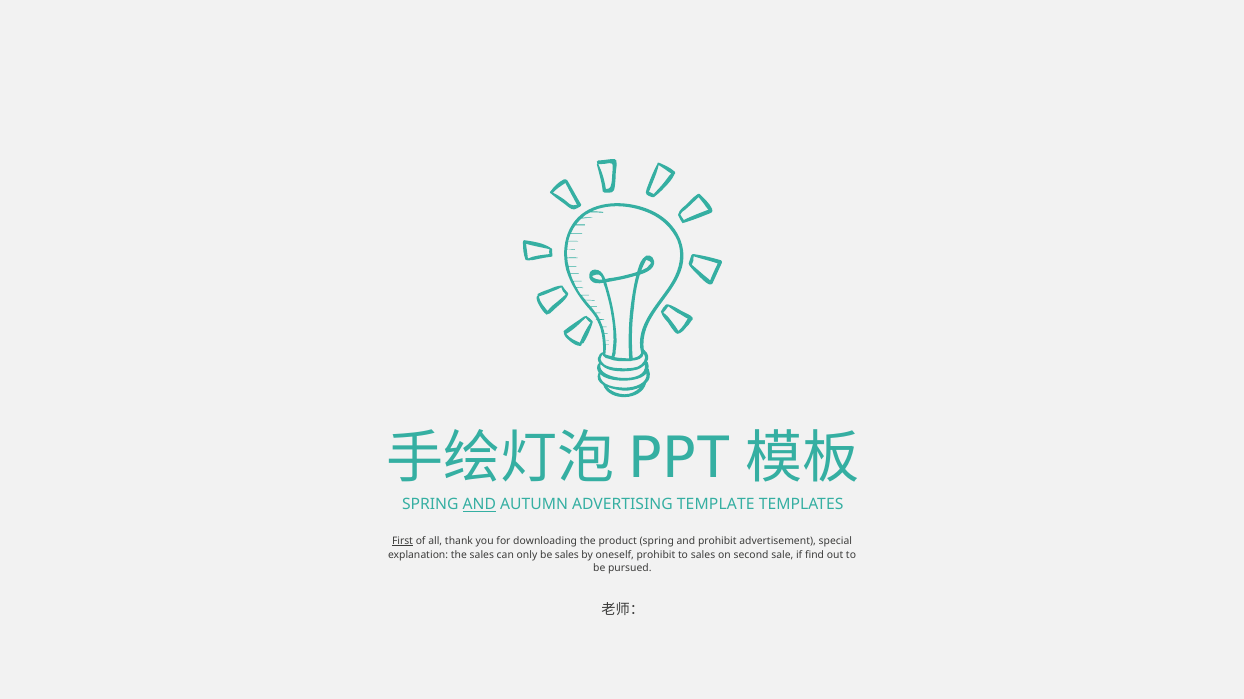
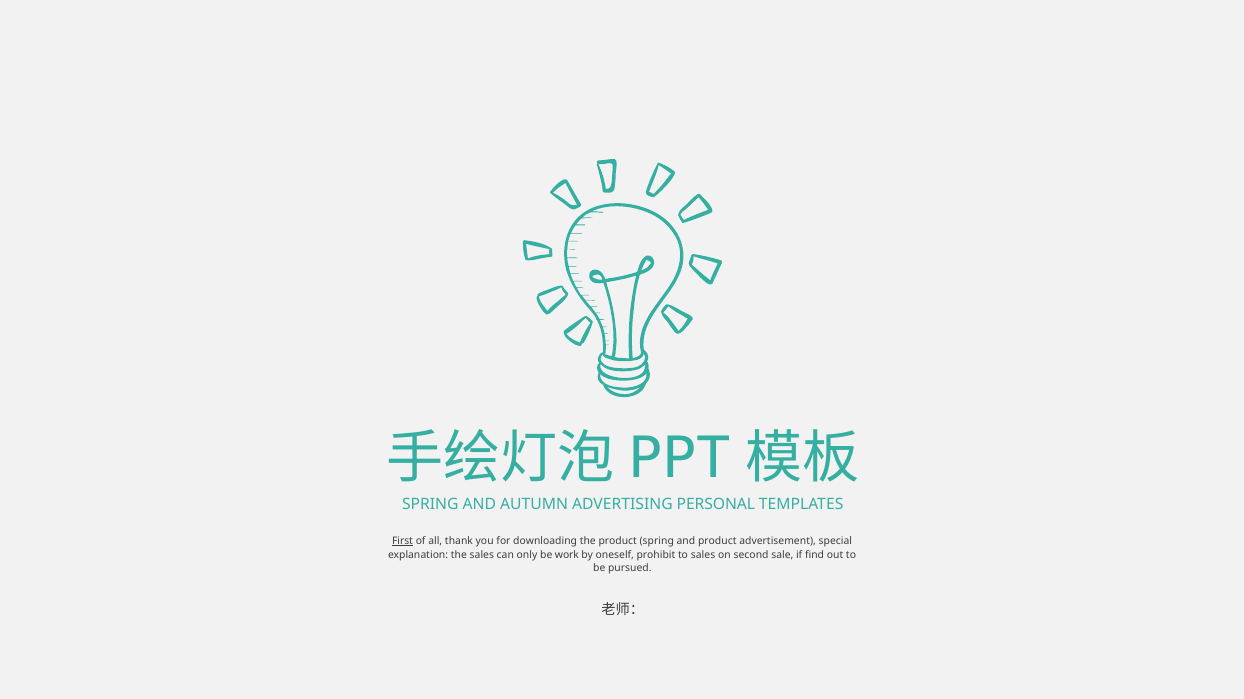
AND underline: present -> none (479, 505)
TEMPLATE: TEMPLATE -> PERSONAL (716, 505)
and prohibit: prohibit -> product (717, 542)
be sales: sales -> work (567, 555)
